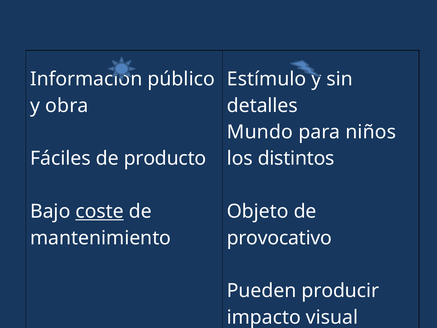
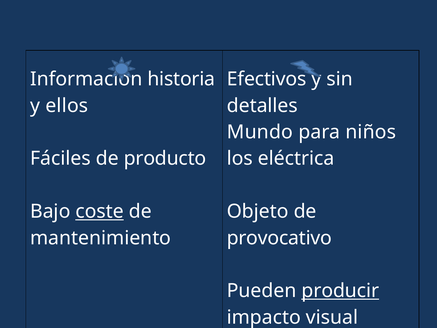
público: público -> historia (181, 79)
Estímulo: Estímulo -> Efectivos (267, 79)
obra: obra -> ellos (67, 106)
distintos: distintos -> eléctrica (296, 158)
producir underline: none -> present (340, 291)
